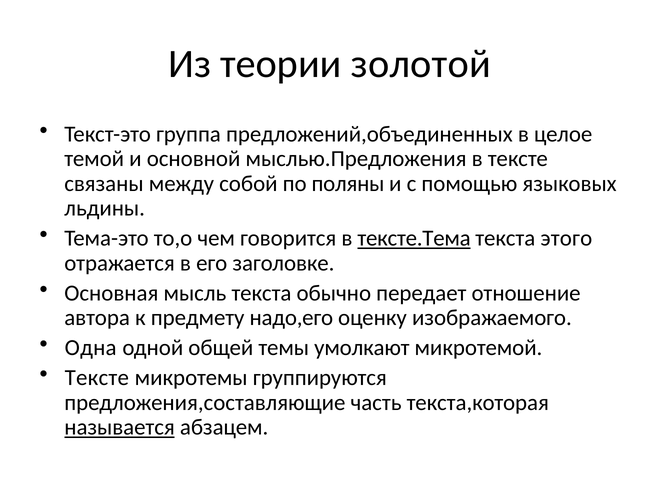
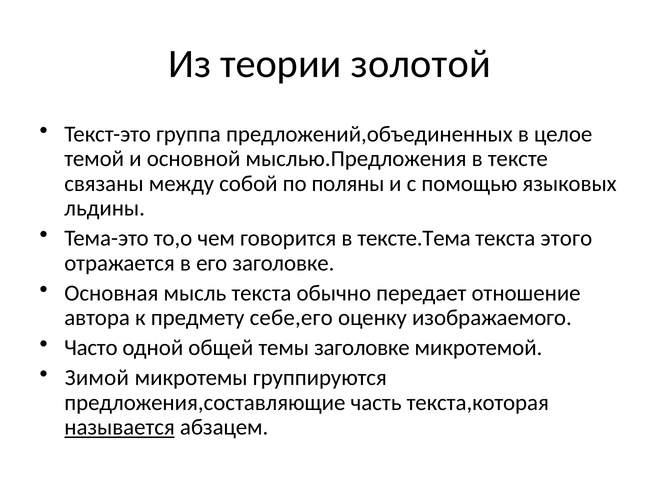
тексте.Тема underline: present -> none (414, 238)
надо,его: надо,его -> себе,его (291, 318)
Одна: Одна -> Часто (91, 348)
темы умолкают: умолкают -> заголовке (362, 348)
Тексте: Тексте -> Зимой (97, 378)
